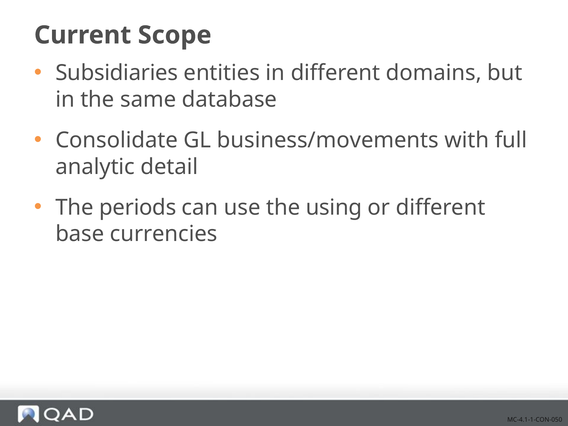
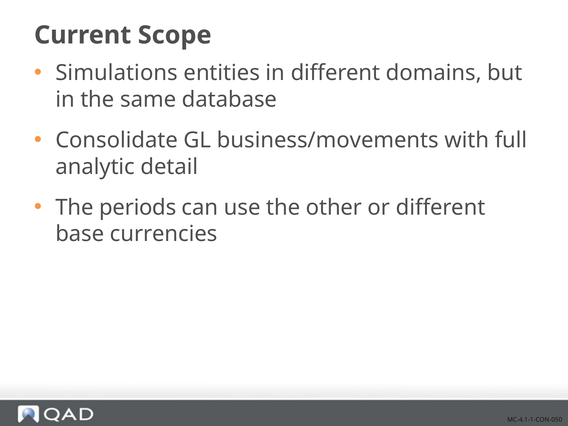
Subsidiaries: Subsidiaries -> Simulations (117, 73)
using: using -> other (334, 208)
